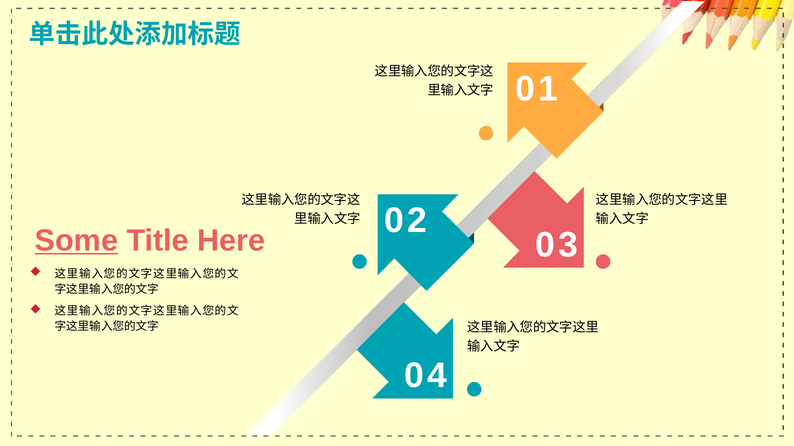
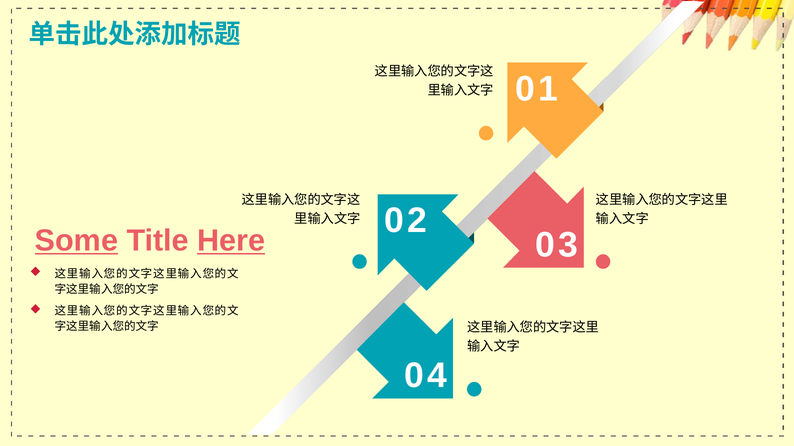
Here underline: none -> present (231, 241)
